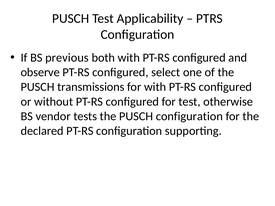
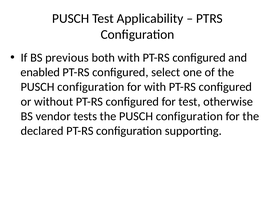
observe: observe -> enabled (40, 72)
transmissions: transmissions -> configuration (91, 87)
